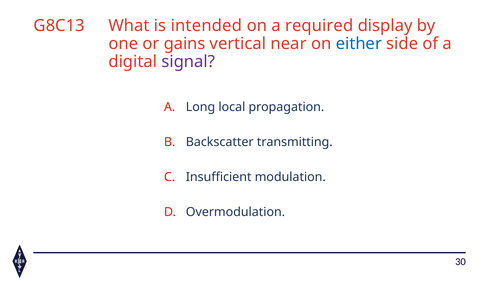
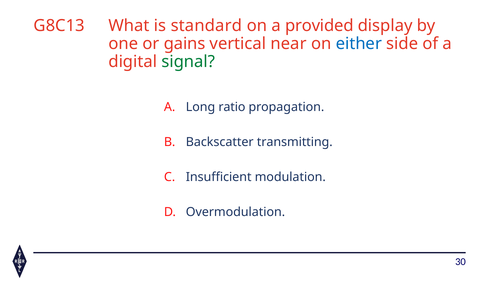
intended: intended -> standard (206, 26)
required: required -> provided (319, 26)
signal colour: purple -> green (188, 62)
local: local -> ratio (232, 107)
